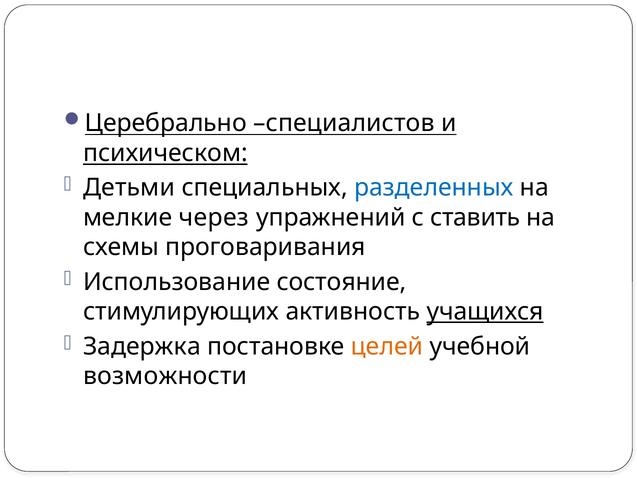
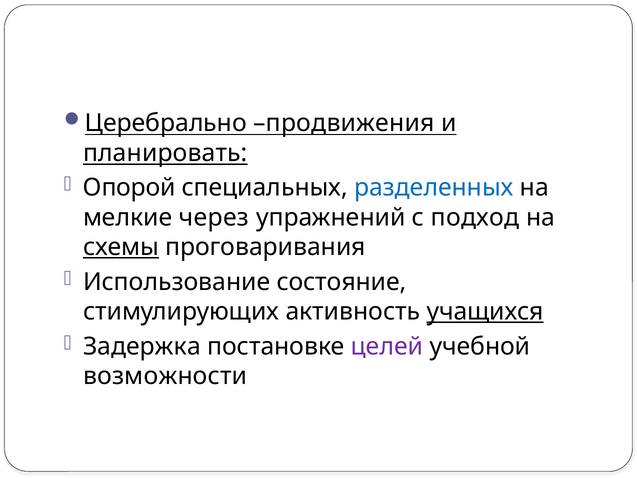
специалистов: специалистов -> продвижения (344, 123)
психическом: психическом -> планировать (165, 153)
Детьми: Детьми -> Опорой (129, 188)
ставить: ставить -> подход (475, 217)
схемы underline: none -> present (121, 247)
целей colour: orange -> purple (387, 346)
